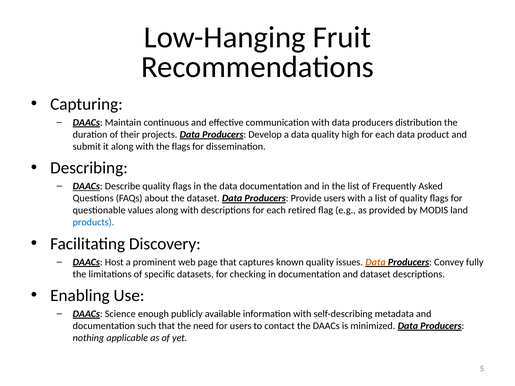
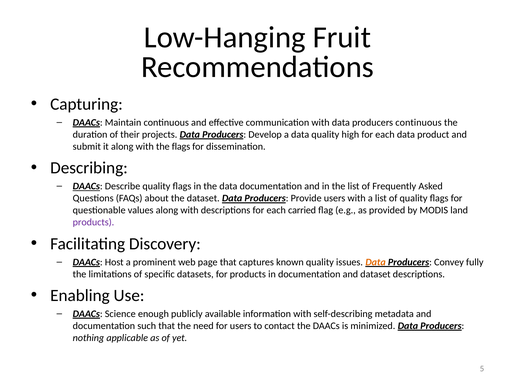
producers distribution: distribution -> continuous (419, 123)
retired: retired -> carried (302, 210)
products colour: blue -> purple (93, 222)
for checking: checking -> products (248, 274)
